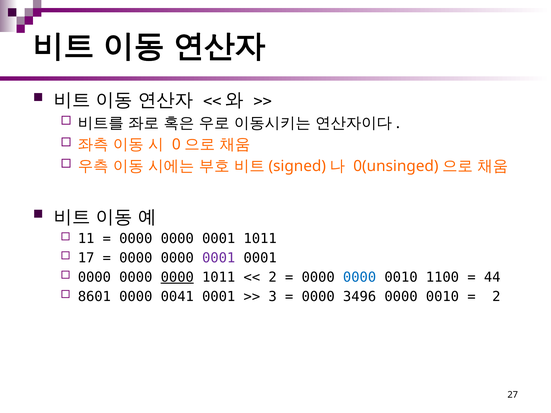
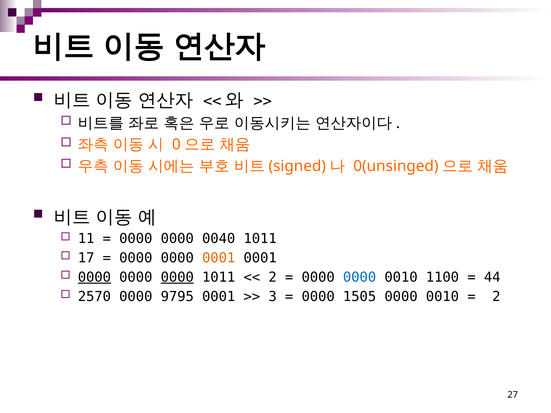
0001: 0001 -> 0040 (219, 239)
0001 colour: purple -> orange (219, 258)
0000 underline: none -> present (94, 277)
8601: 8601 -> 2570 (94, 297)
0041: 0041 -> 9795 (177, 297)
3496: 3496 -> 1505 (360, 297)
